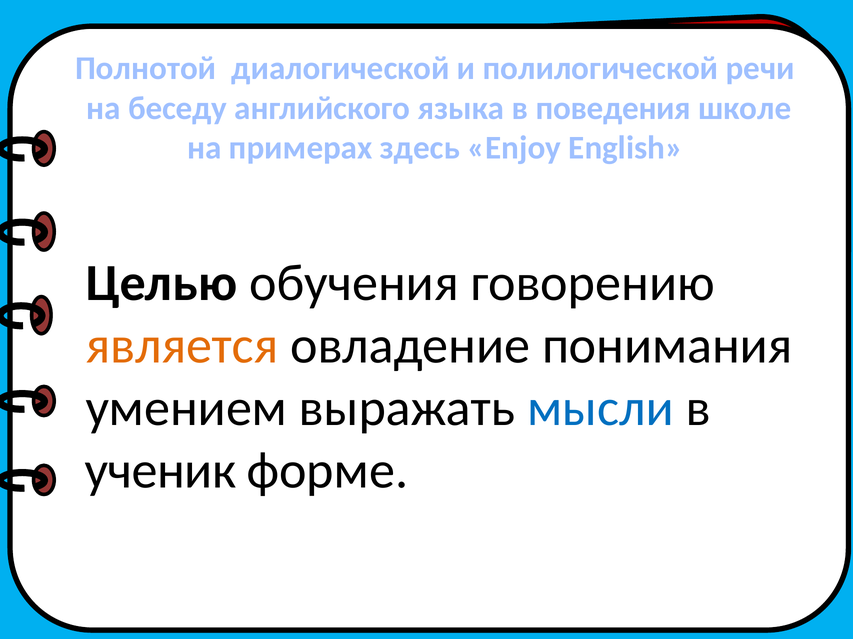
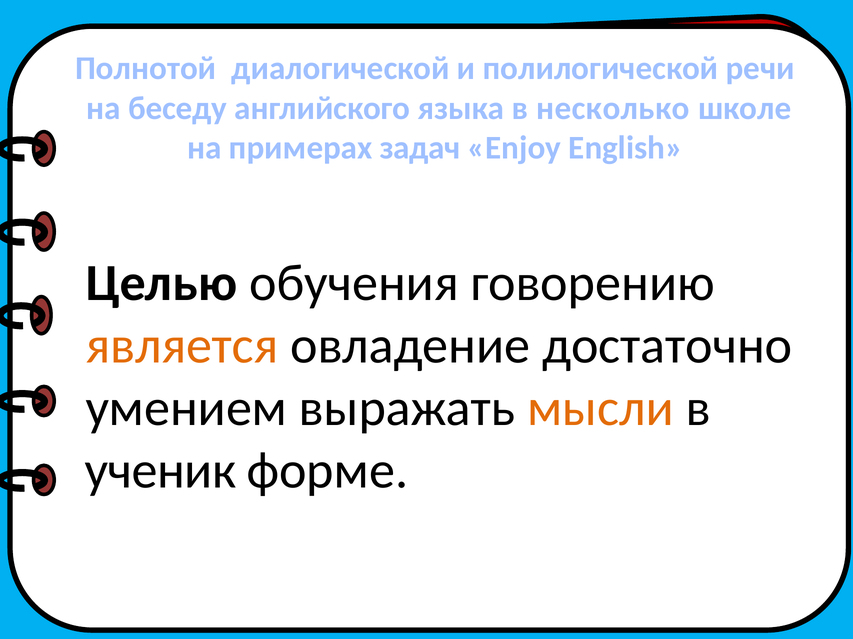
поведения: поведения -> несколько (613, 108)
здесь: здесь -> задач (420, 148)
понимания: понимания -> достаточно (667, 346)
мысли colour: blue -> orange (601, 408)
